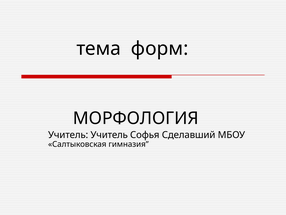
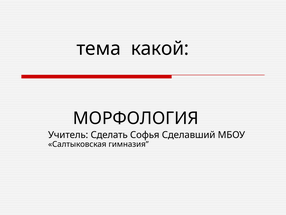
форм: форм -> какой (160, 49)
Учитель Учитель: Учитель -> Сделать (109, 135)
